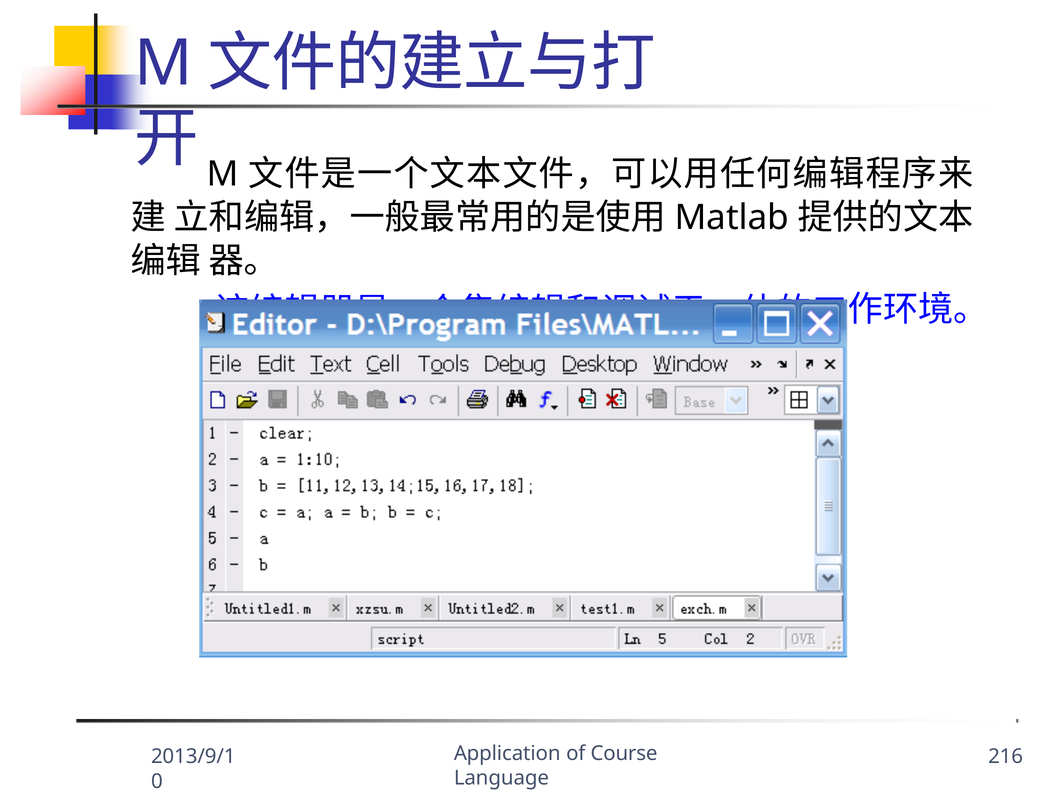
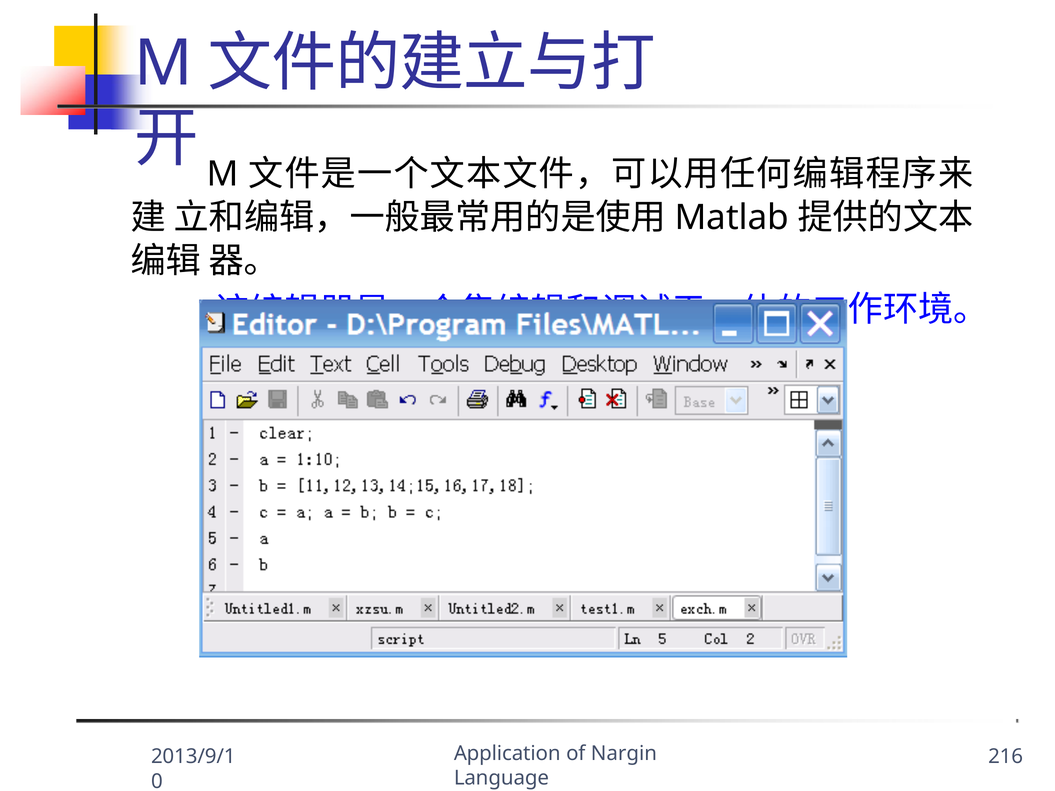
Course: Course -> Nargin (624, 754)
